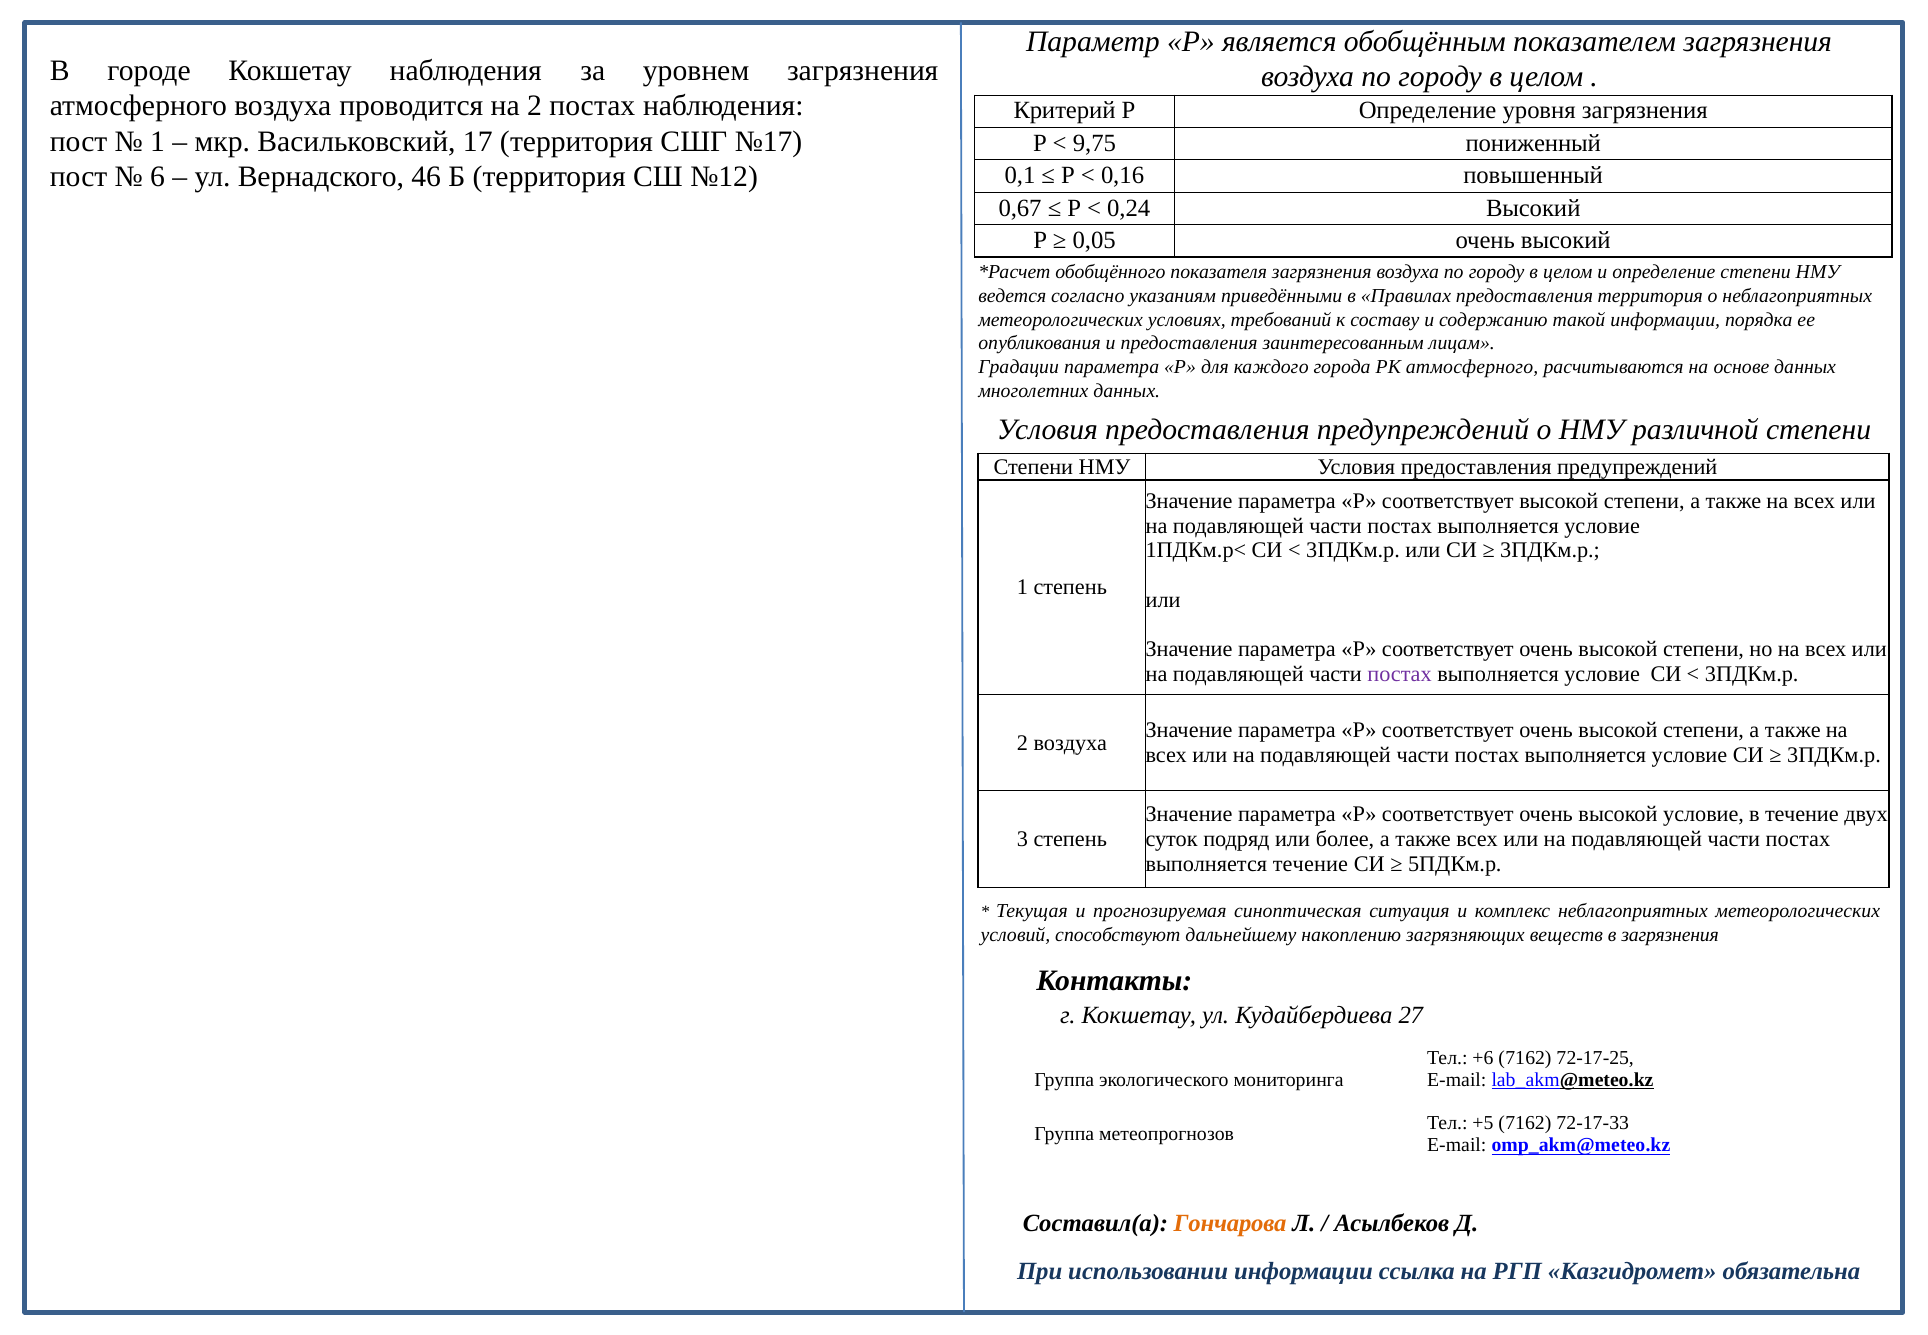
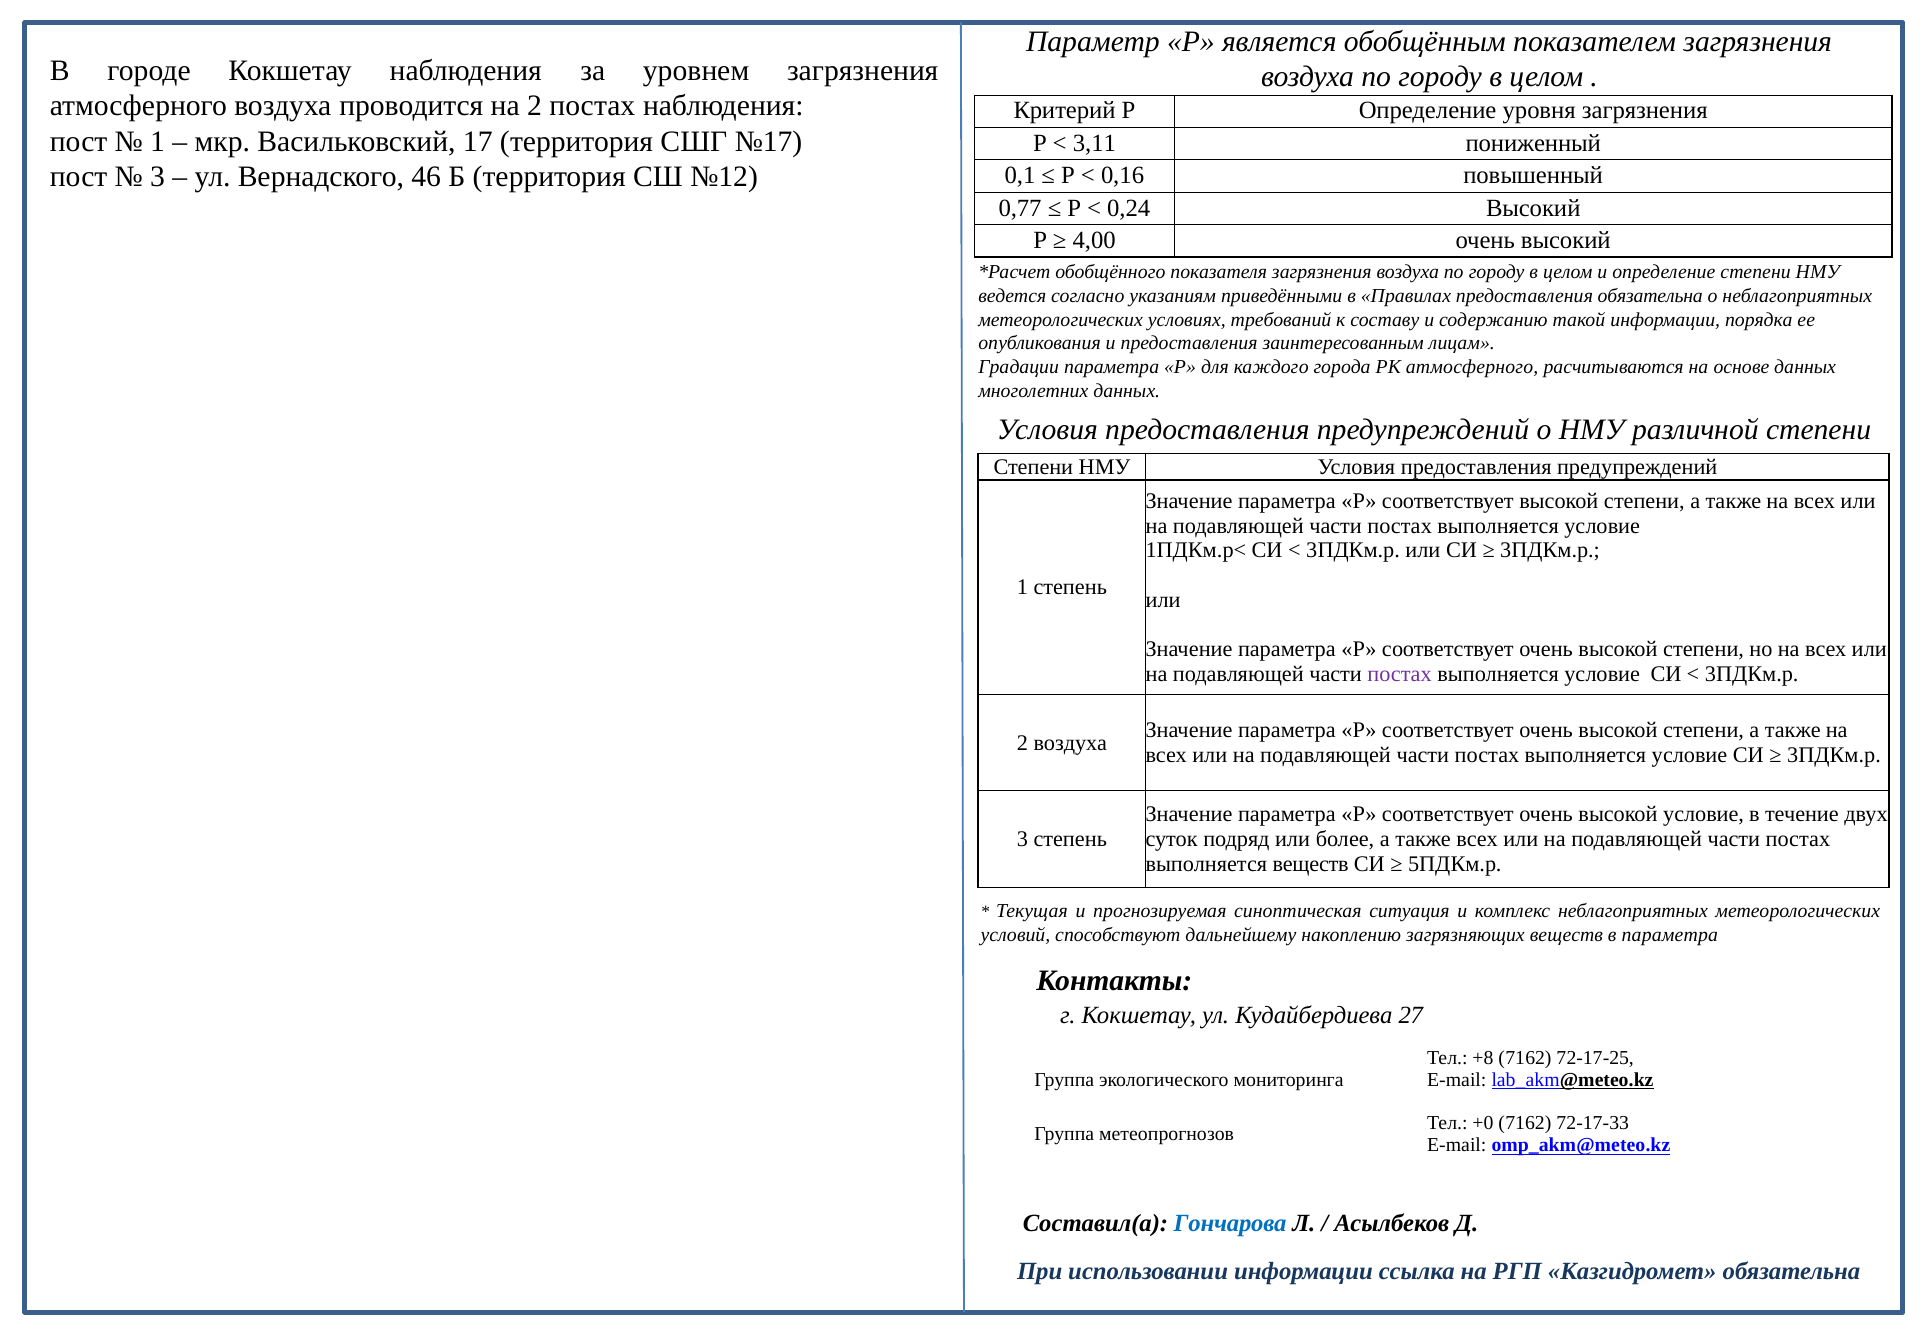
9,75: 9,75 -> 3,11 (1094, 143)
6: 6 -> 3 (158, 177)
0,67: 0,67 -> 0,77 (1020, 208)
0,05: 0,05 -> 4,00 (1094, 240)
предоставления территория: территория -> обязательна (1650, 296)
выполняется течение: течение -> веществ (1311, 864)
в загрязнения: загрязнения -> параметра (1670, 934)
+6: +6 -> +8 (1483, 1058)
+5: +5 -> +0 (1483, 1123)
Гончарова colour: orange -> blue (1230, 1223)
